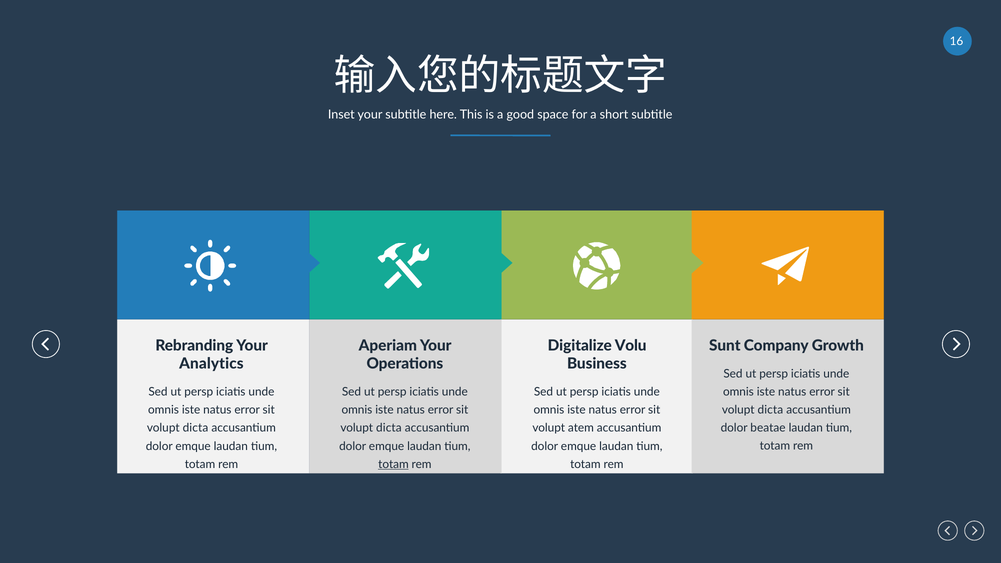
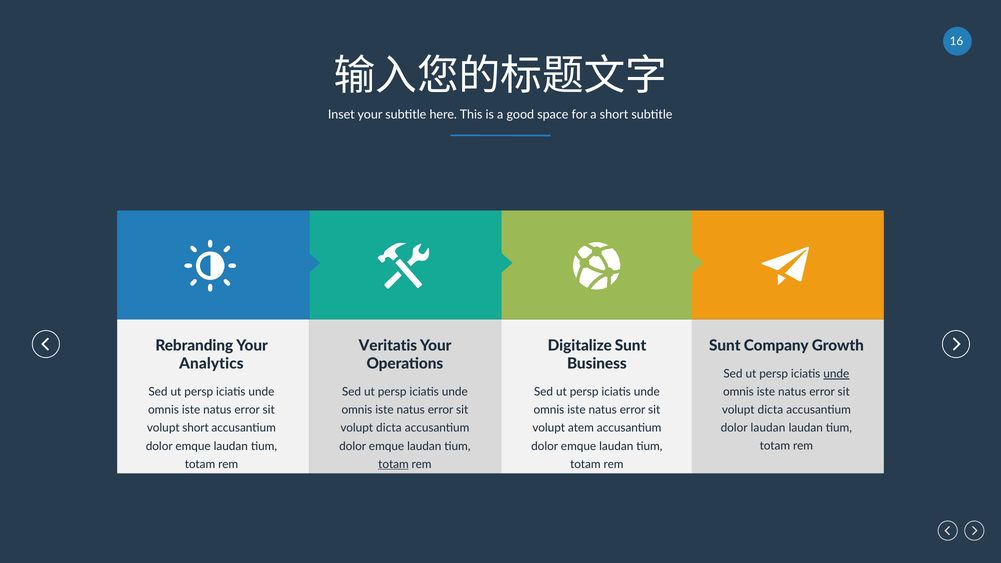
Aperiam: Aperiam -> Veritatis (388, 346)
Digitalize Volu: Volu -> Sunt (631, 346)
unde underline: none -> present (836, 374)
dicta: dicta -> short (196, 428)
dolor beatae: beatae -> laudan (768, 428)
